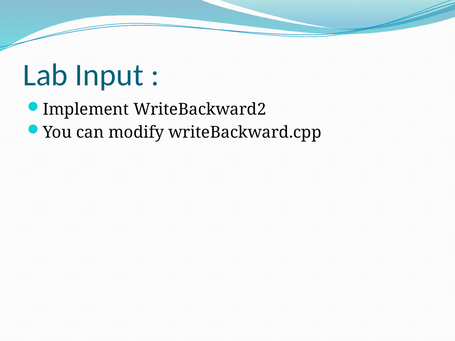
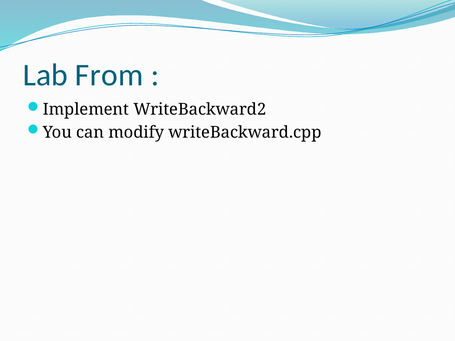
Input: Input -> From (109, 75)
